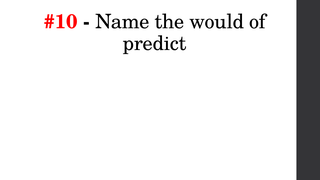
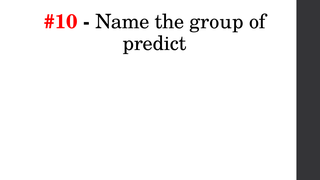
would: would -> group (217, 22)
